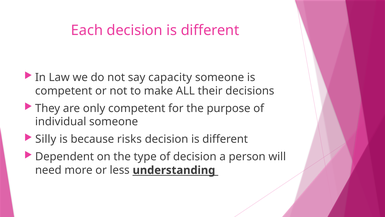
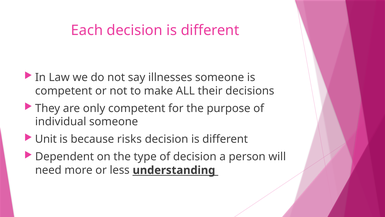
capacity: capacity -> illnesses (170, 77)
Silly: Silly -> Unit (46, 139)
